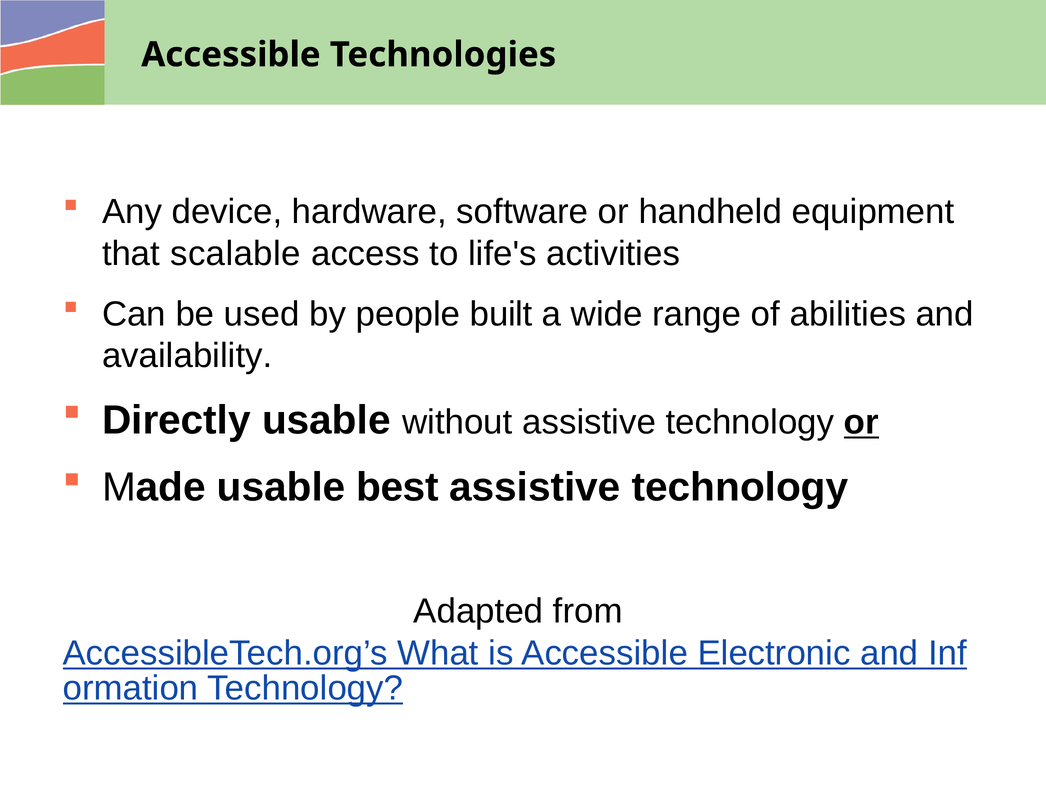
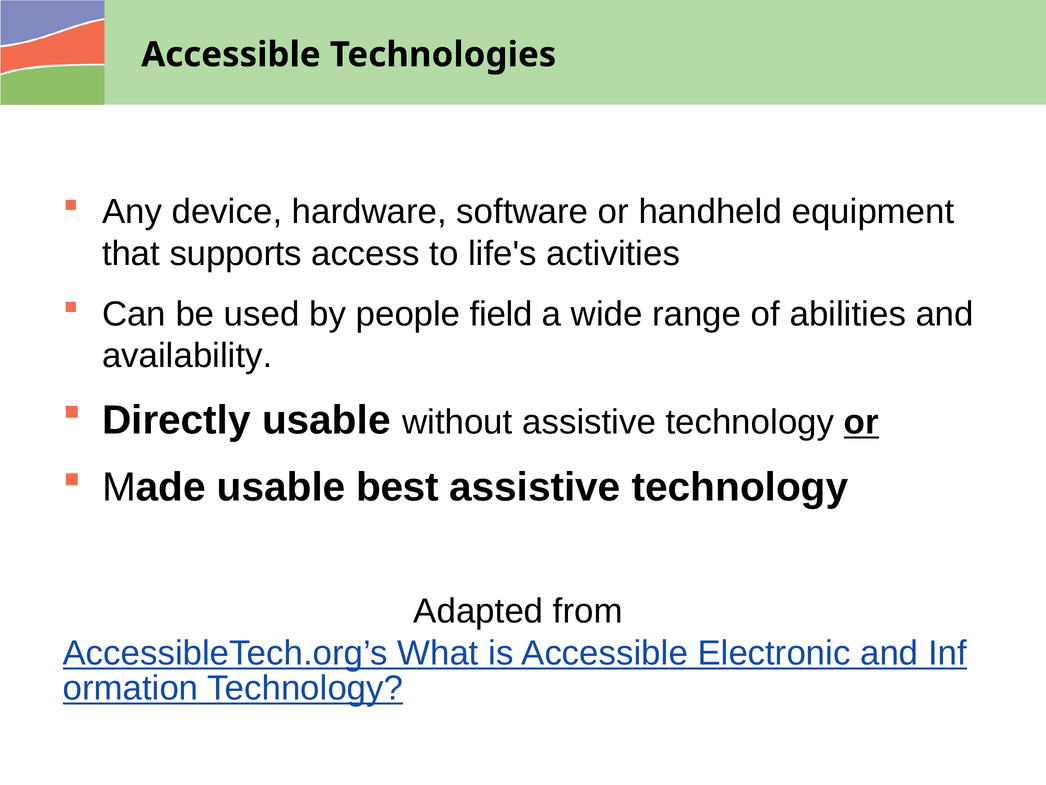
scalable: scalable -> supports (236, 253)
built: built -> field (501, 314)
